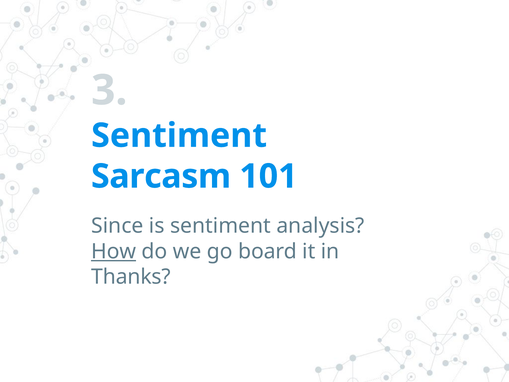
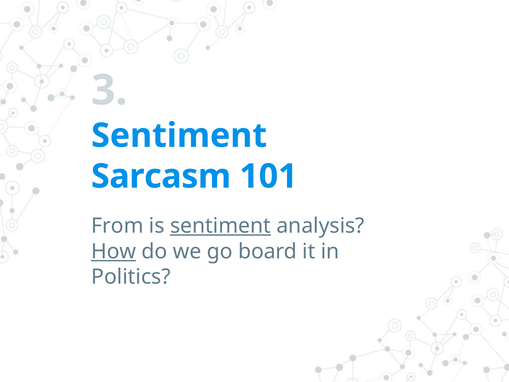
Since: Since -> From (117, 226)
sentiment underline: none -> present (221, 226)
Thanks: Thanks -> Politics (131, 277)
